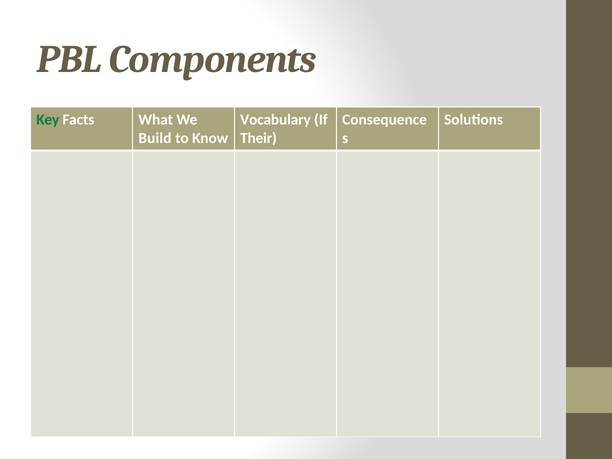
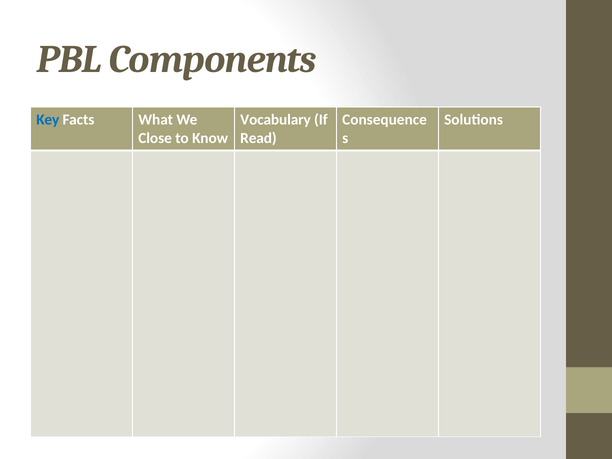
Key colour: green -> blue (48, 120)
Build: Build -> Close (155, 138)
Their: Their -> Read (258, 138)
